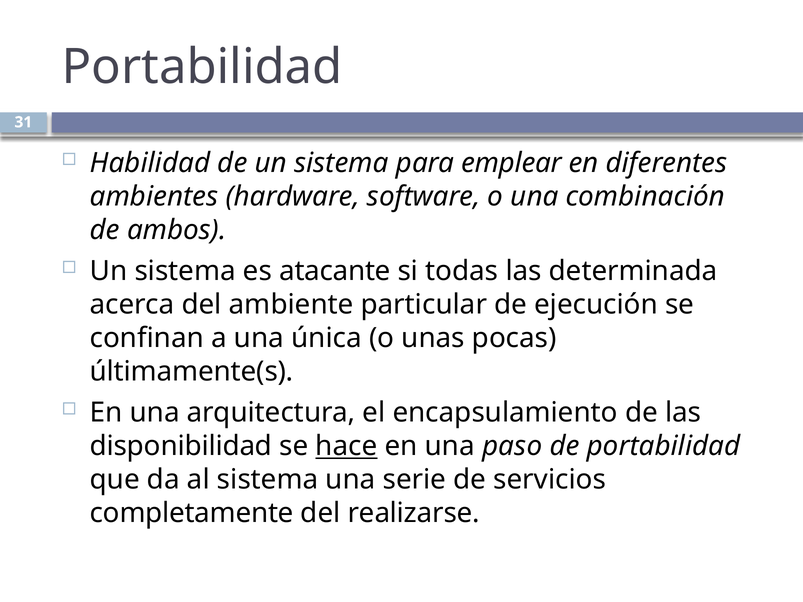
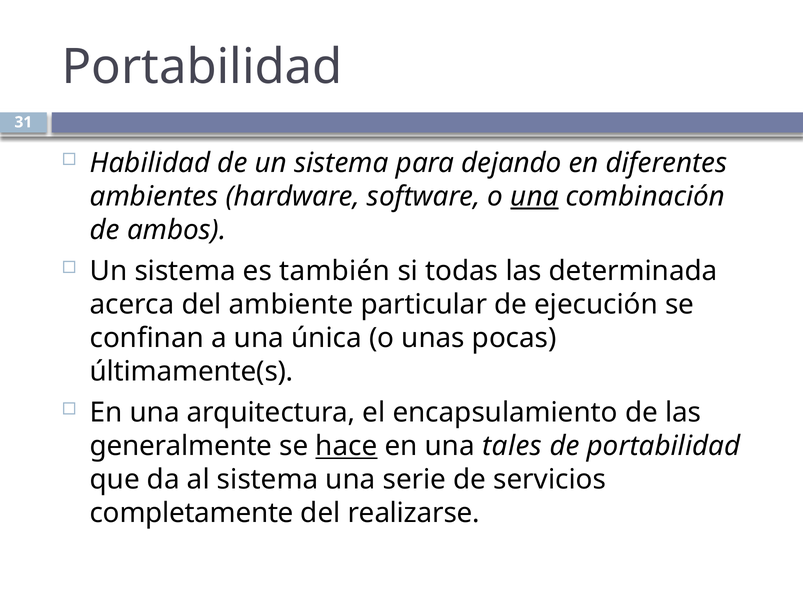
emplear: emplear -> dejando (511, 163)
una underline: none -> present (534, 197)
atacante: atacante -> también (335, 271)
disponibilidad: disponibilidad -> generalmente (181, 446)
paso: paso -> tales (512, 446)
